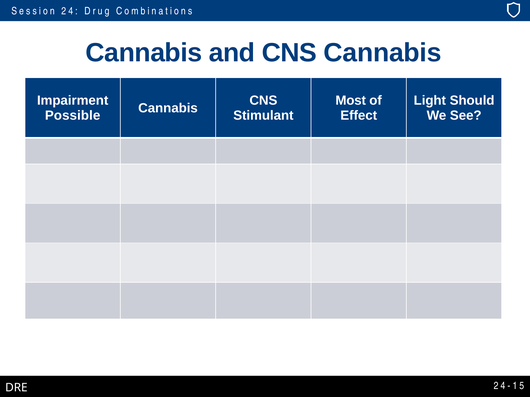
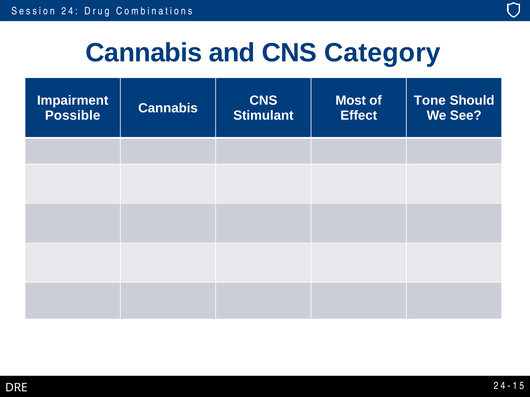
CNS Cannabis: Cannabis -> Category (382, 53)
Light: Light -> Tone (430, 101)
